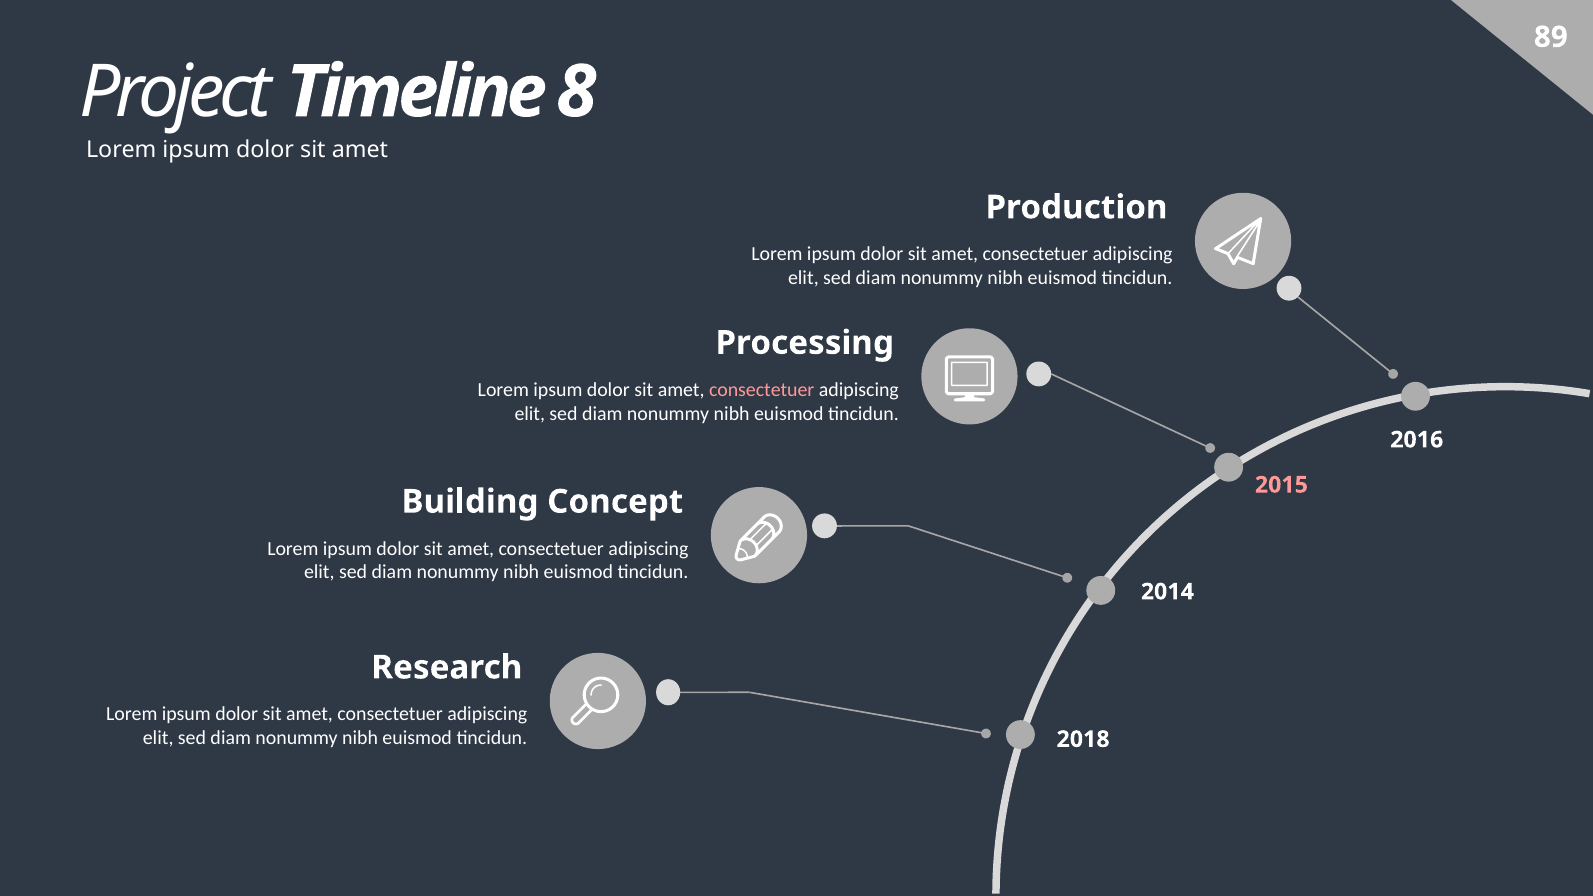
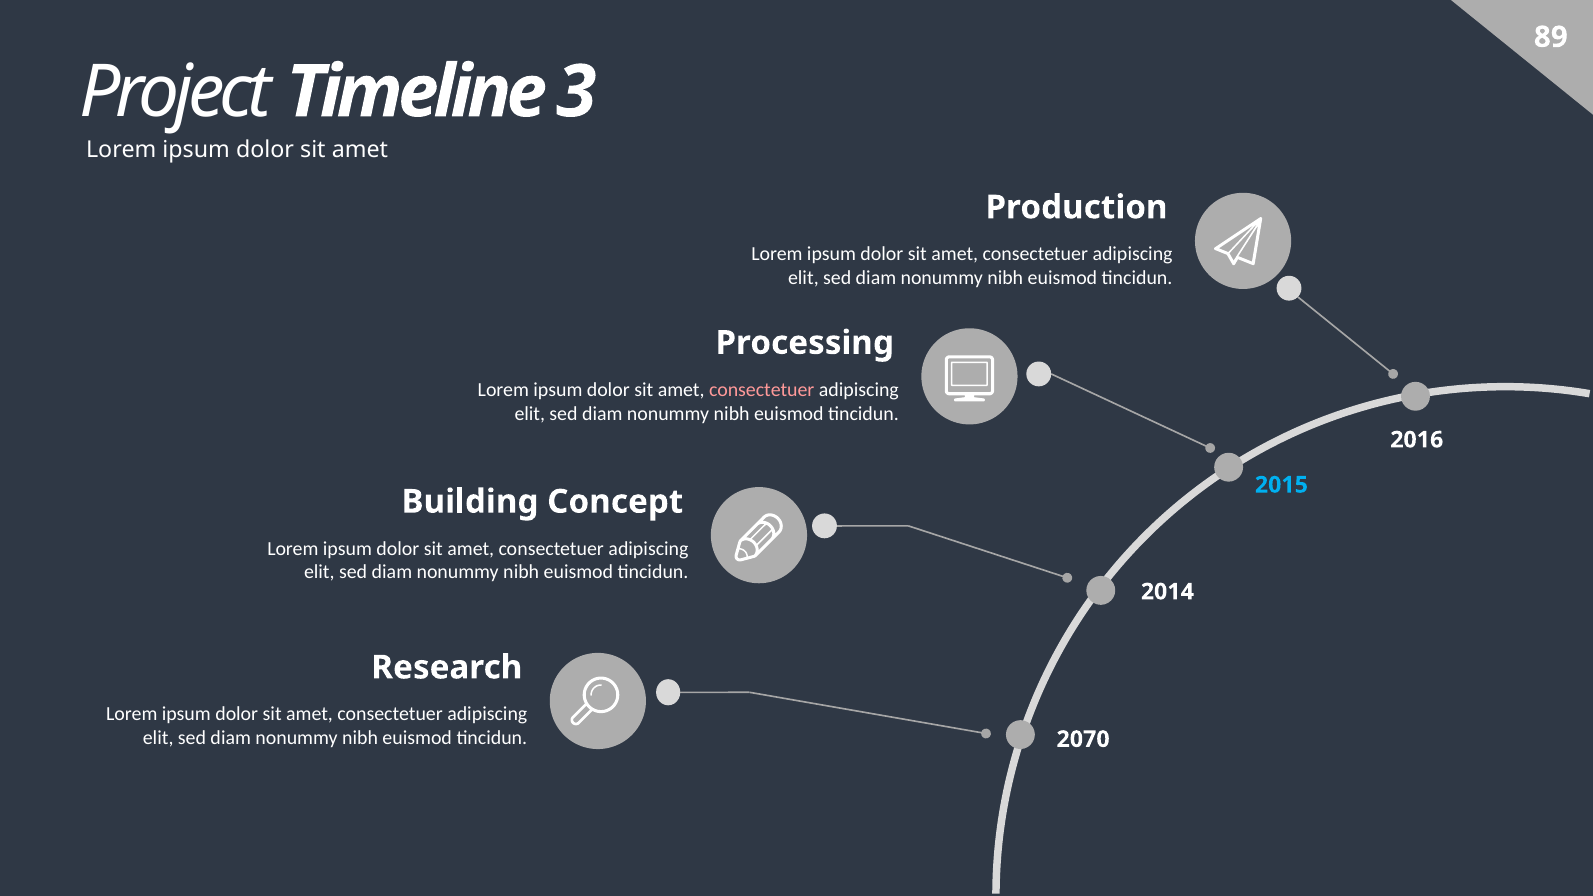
8: 8 -> 3 (576, 92)
2015 colour: pink -> light blue (1281, 485)
2018: 2018 -> 2070 (1083, 739)
